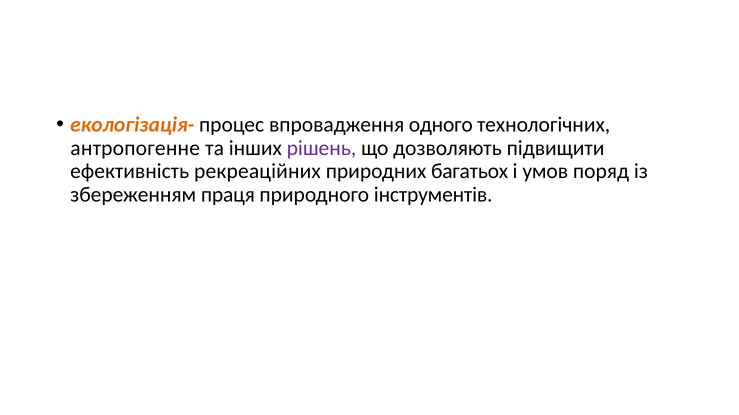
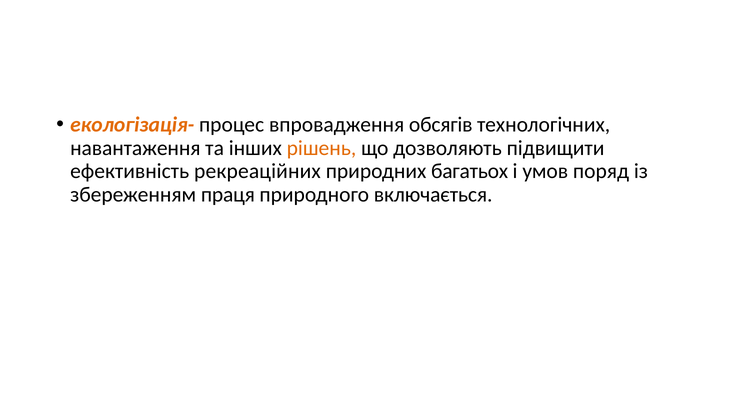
одного: одного -> обсягів (441, 125)
антропогенне: антропогенне -> навантаження (135, 148)
рішень colour: purple -> orange (321, 148)
інструментів: інструментів -> включається (433, 195)
